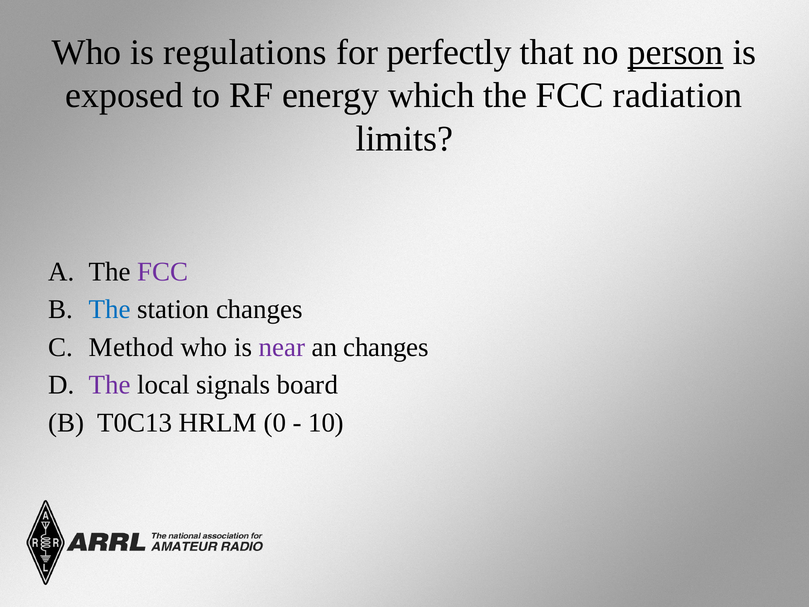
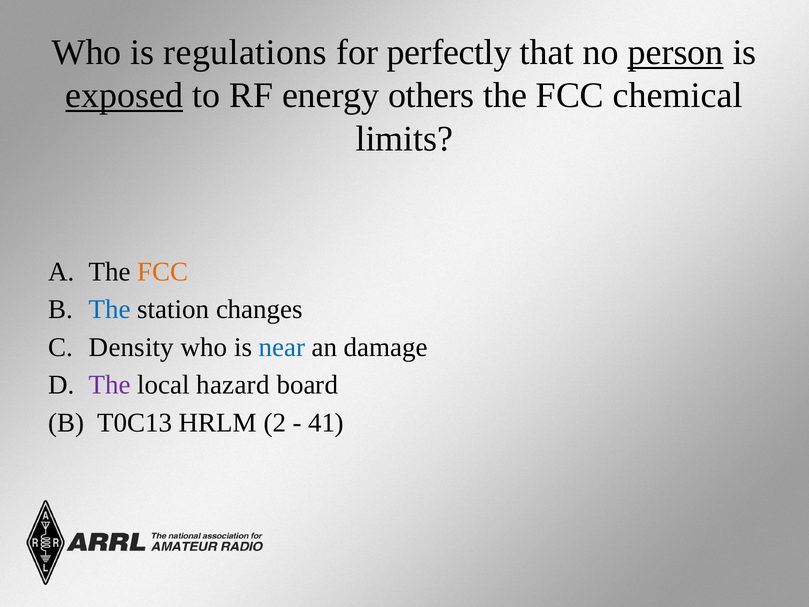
exposed underline: none -> present (124, 96)
which: which -> others (431, 96)
radiation: radiation -> chemical (678, 96)
FCC colour: purple -> orange (163, 272)
Method: Method -> Density (131, 347)
near colour: purple -> blue (282, 347)
an changes: changes -> damage (386, 347)
signals: signals -> hazard (233, 385)
0: 0 -> 2 (275, 422)
10: 10 -> 41 (326, 422)
